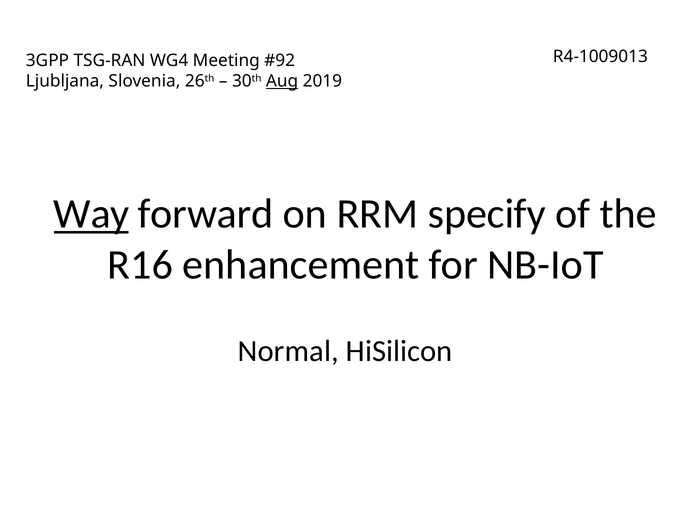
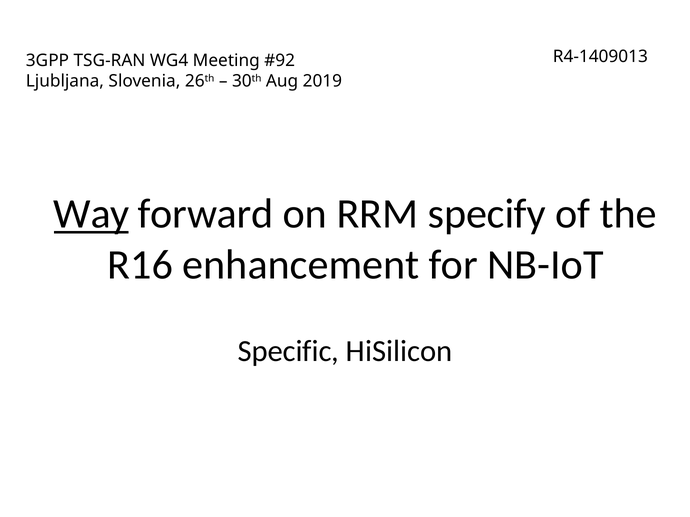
R4-1009013: R4-1009013 -> R4-1409013 (600, 57)
Aug underline: present -> none (282, 81)
Normal: Normal -> Specific (288, 352)
